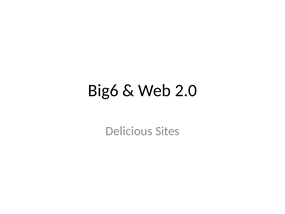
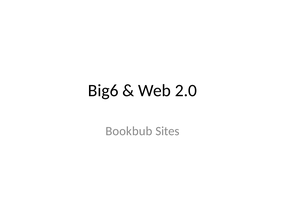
Delicious: Delicious -> Bookbub (129, 131)
